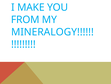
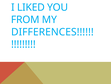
MAKE: MAKE -> LIKED (31, 7)
MINERALOGY: MINERALOGY -> DIFFERENCES (52, 32)
